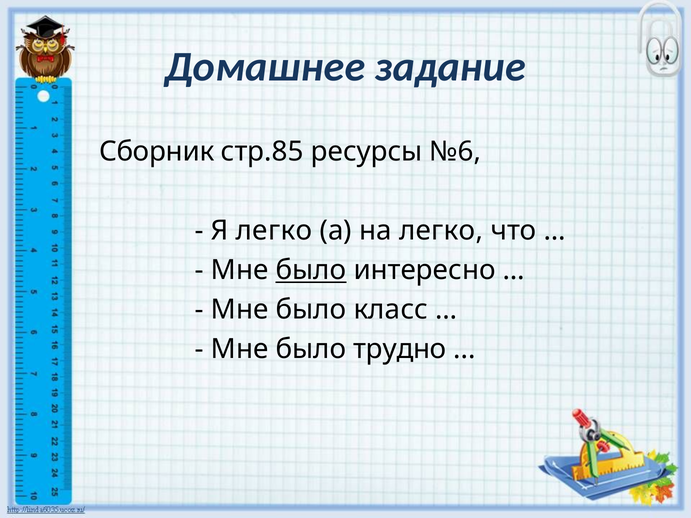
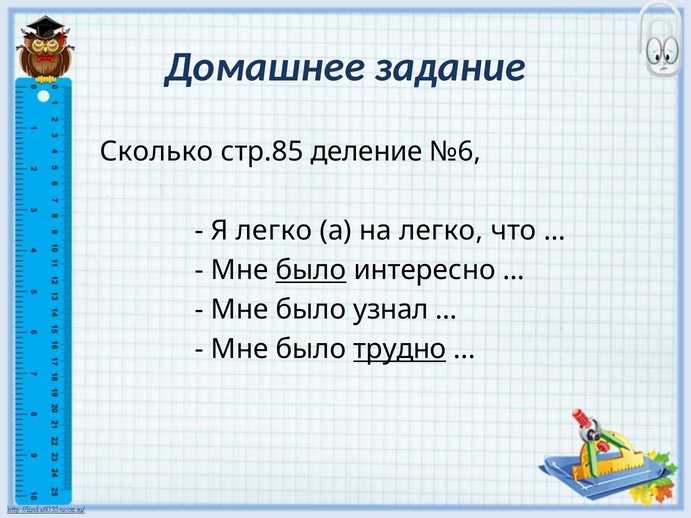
Сборник: Сборник -> Сколько (156, 152)
ресурсы: ресурсы -> деление (367, 152)
класс: класс -> узнал (391, 310)
трудно underline: none -> present (400, 349)
